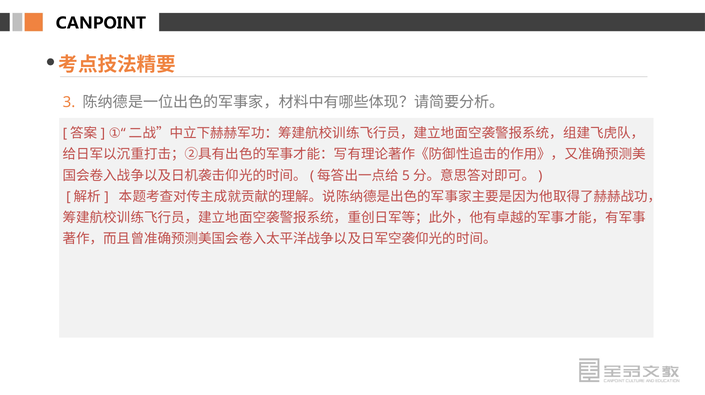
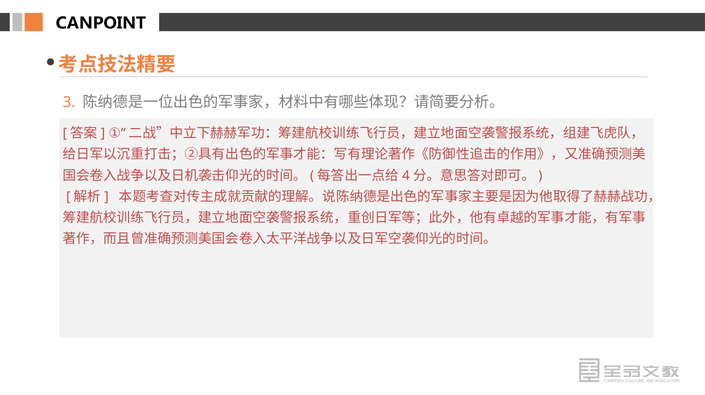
5: 5 -> 4 (406, 176)
